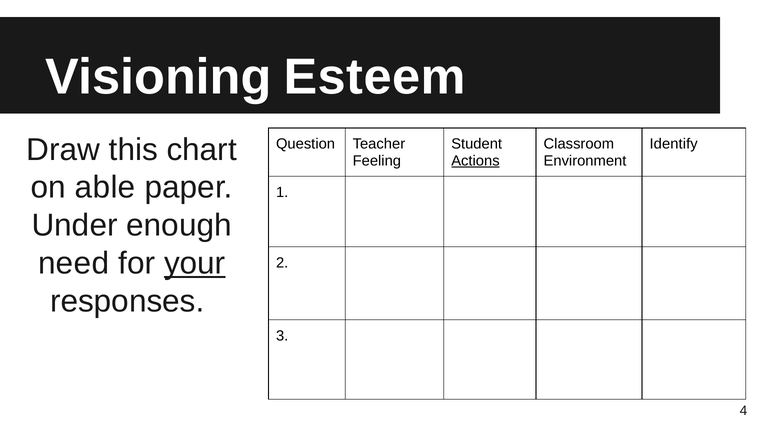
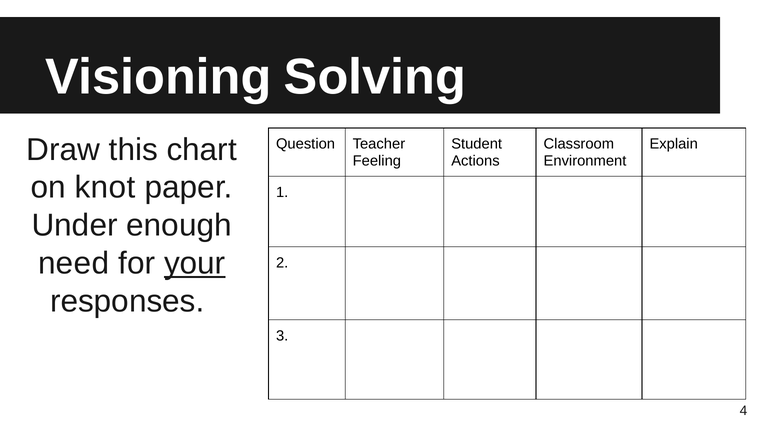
Esteem: Esteem -> Solving (375, 77)
Identify: Identify -> Explain (674, 144)
Actions underline: present -> none (475, 161)
able: able -> knot (105, 188)
